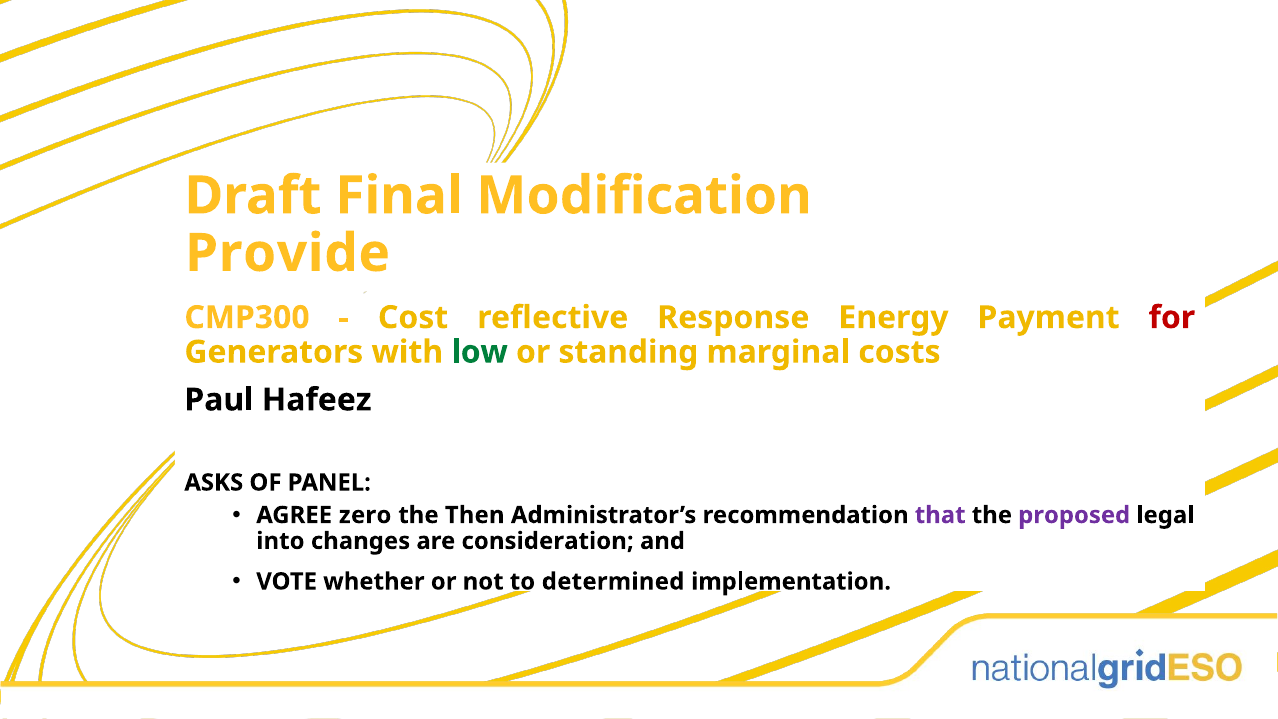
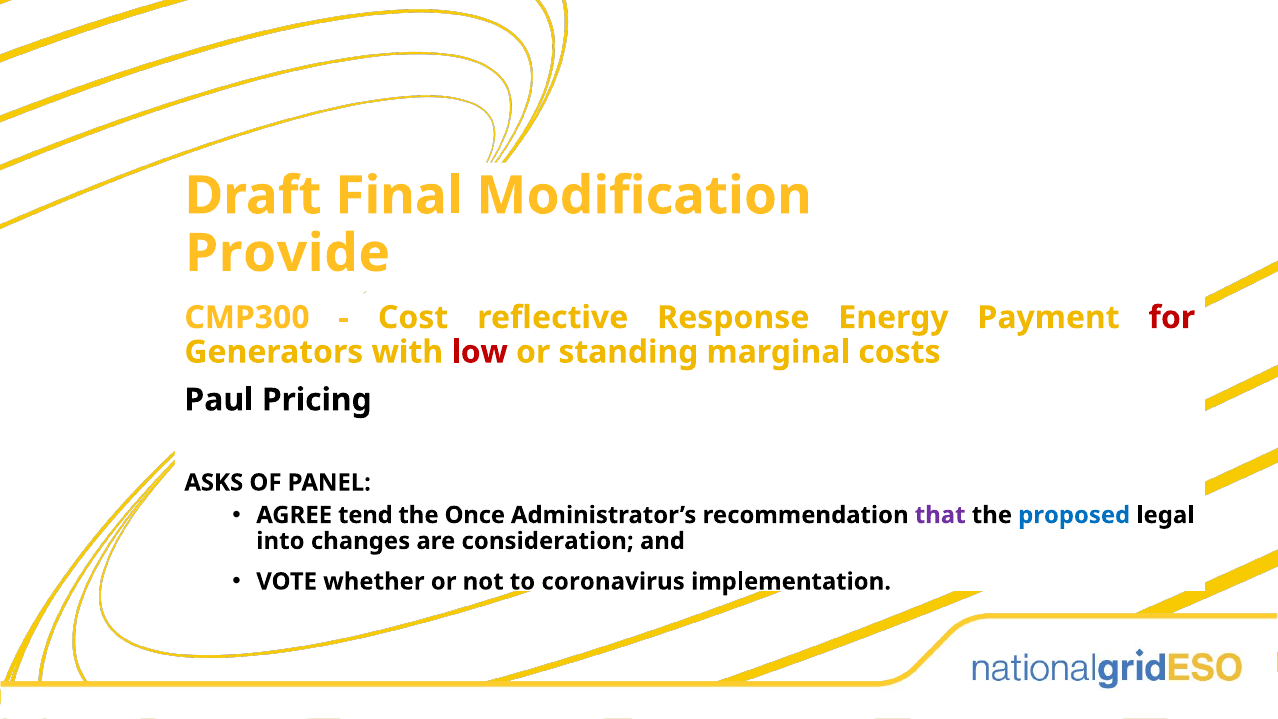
low colour: green -> red (480, 352)
Hafeez: Hafeez -> Pricing (317, 400)
zero: zero -> tend (365, 515)
Then: Then -> Once (475, 515)
proposed colour: purple -> blue (1074, 515)
determined: determined -> coronavirus (613, 581)
